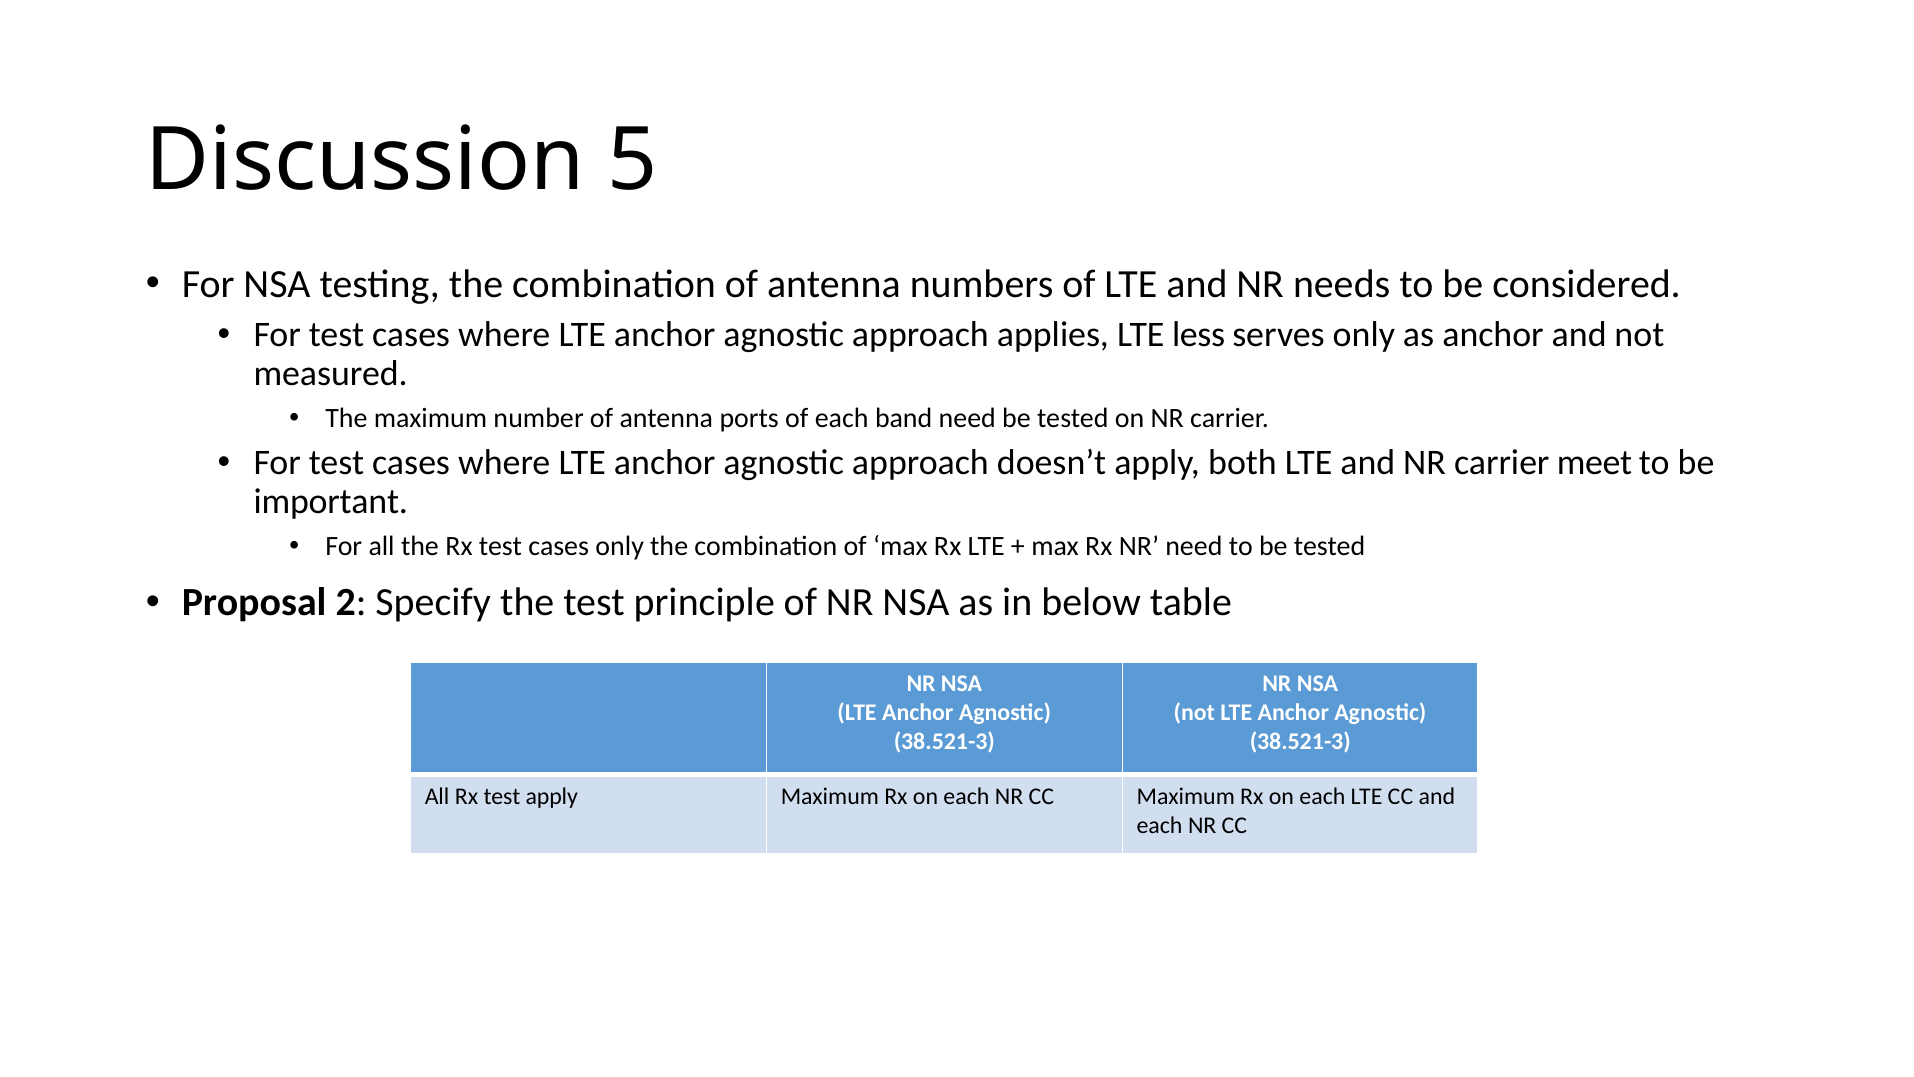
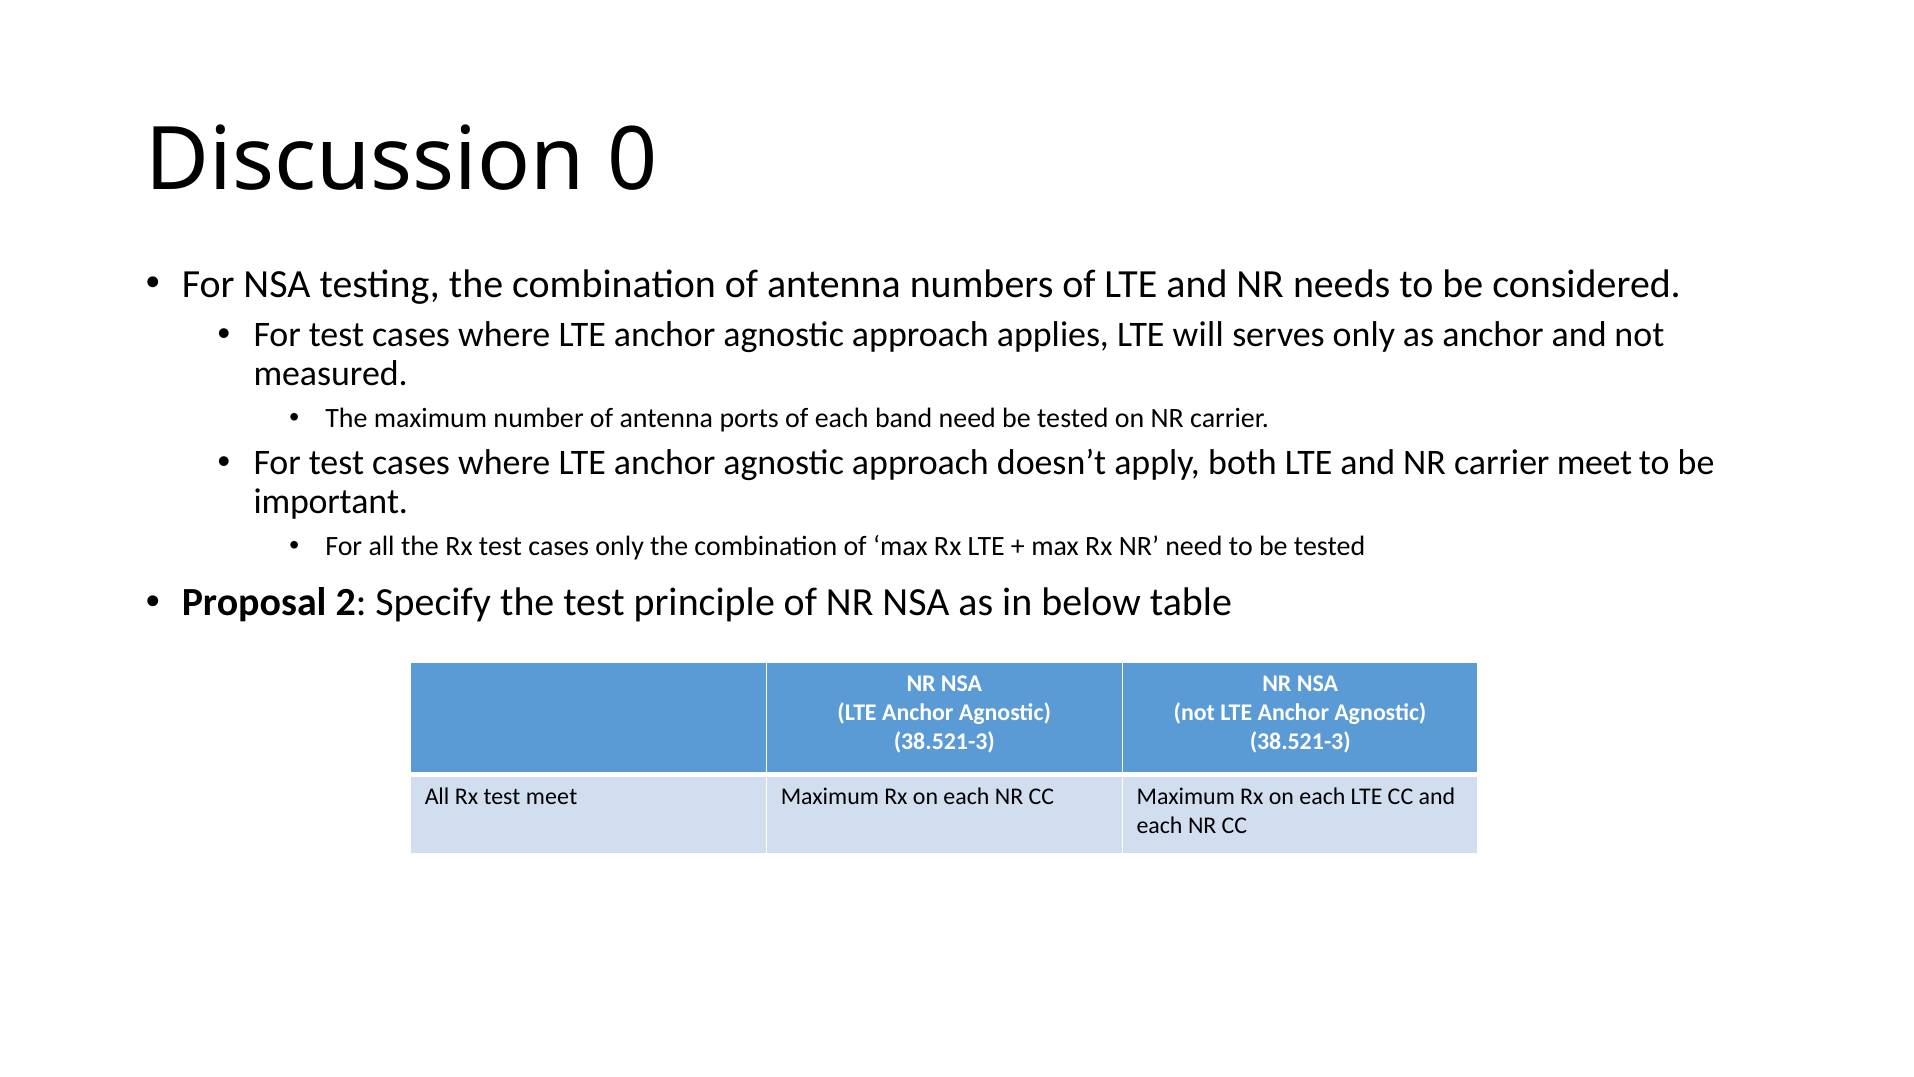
5: 5 -> 0 (633, 161)
less: less -> will (1198, 335)
test apply: apply -> meet (552, 797)
